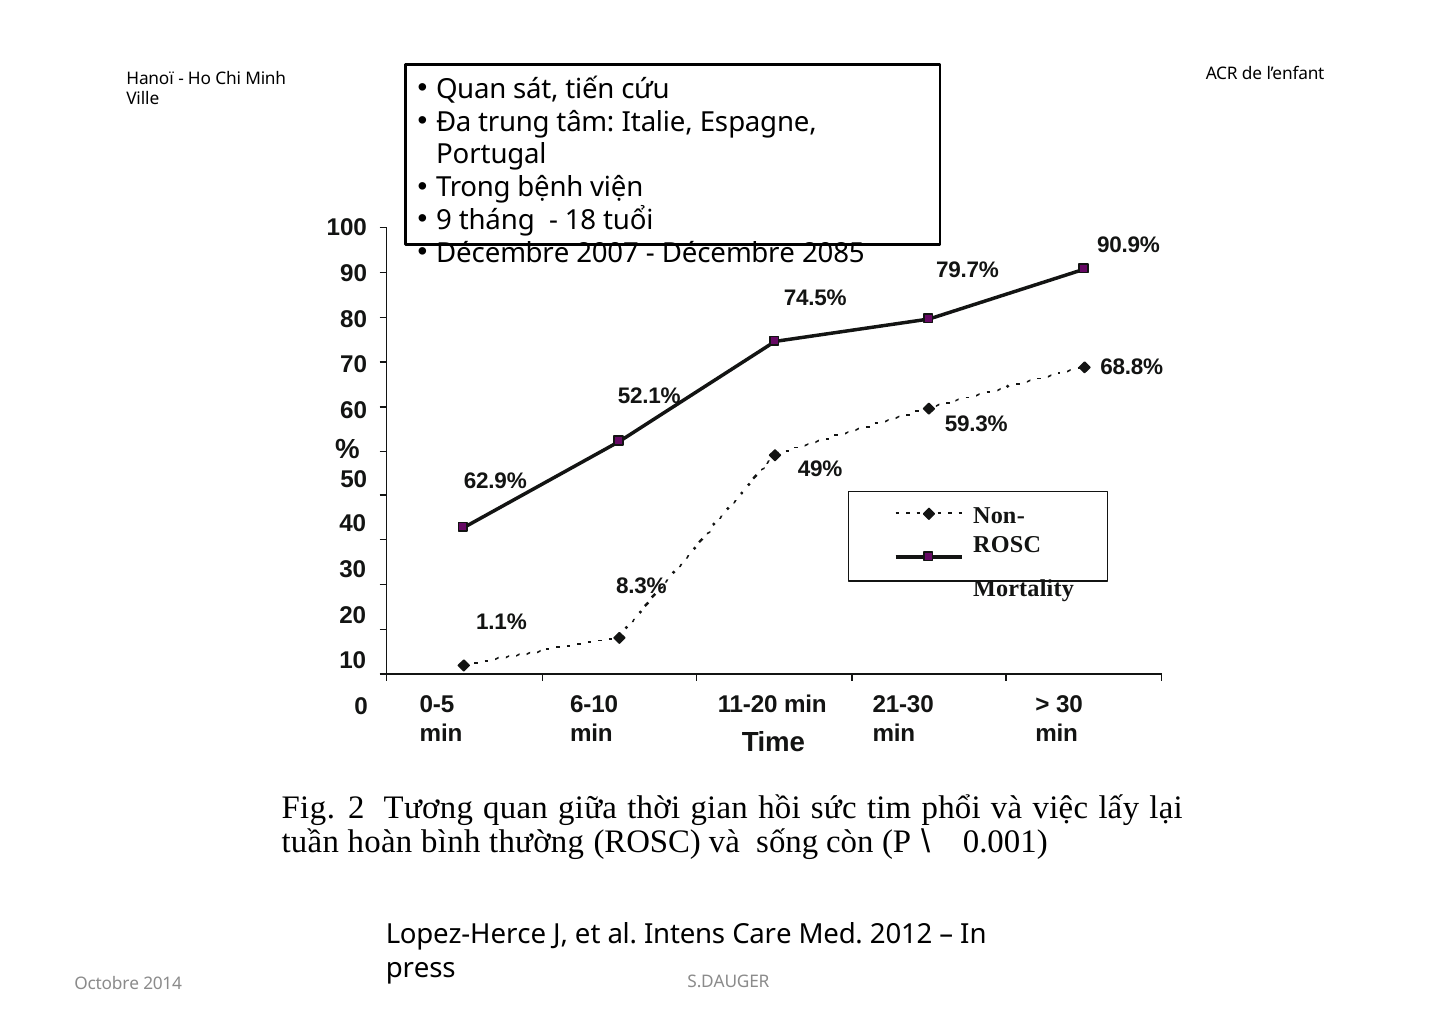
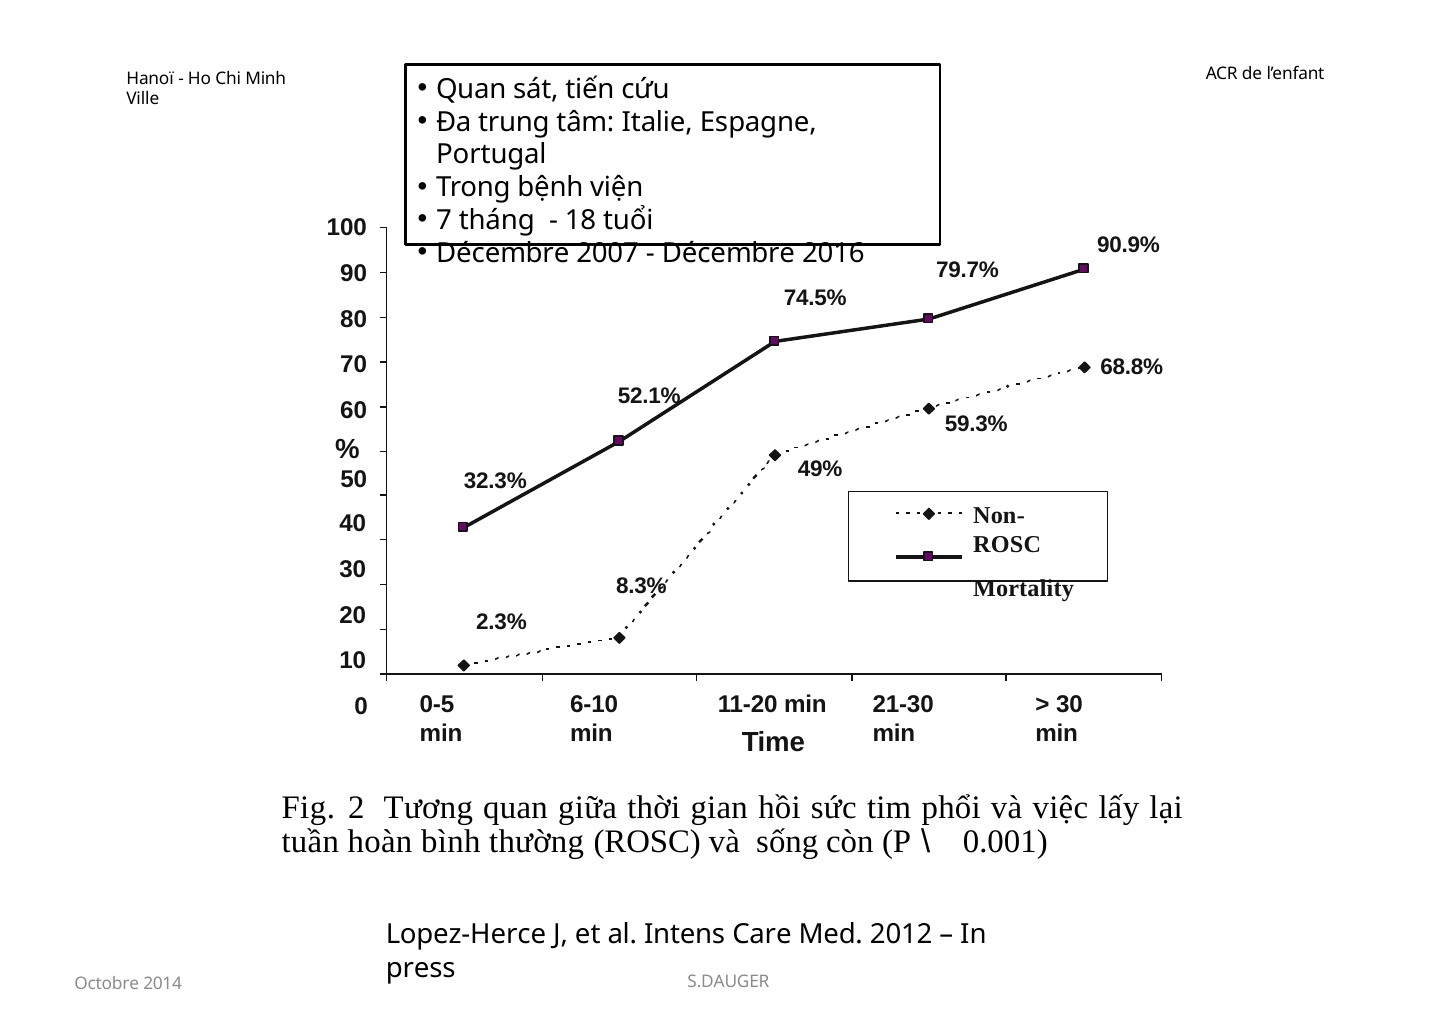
9: 9 -> 7 (444, 221)
2085: 2085 -> 2016 (833, 253)
62.9%: 62.9% -> 32.3% (495, 481)
1.1%: 1.1% -> 2.3% (501, 622)
